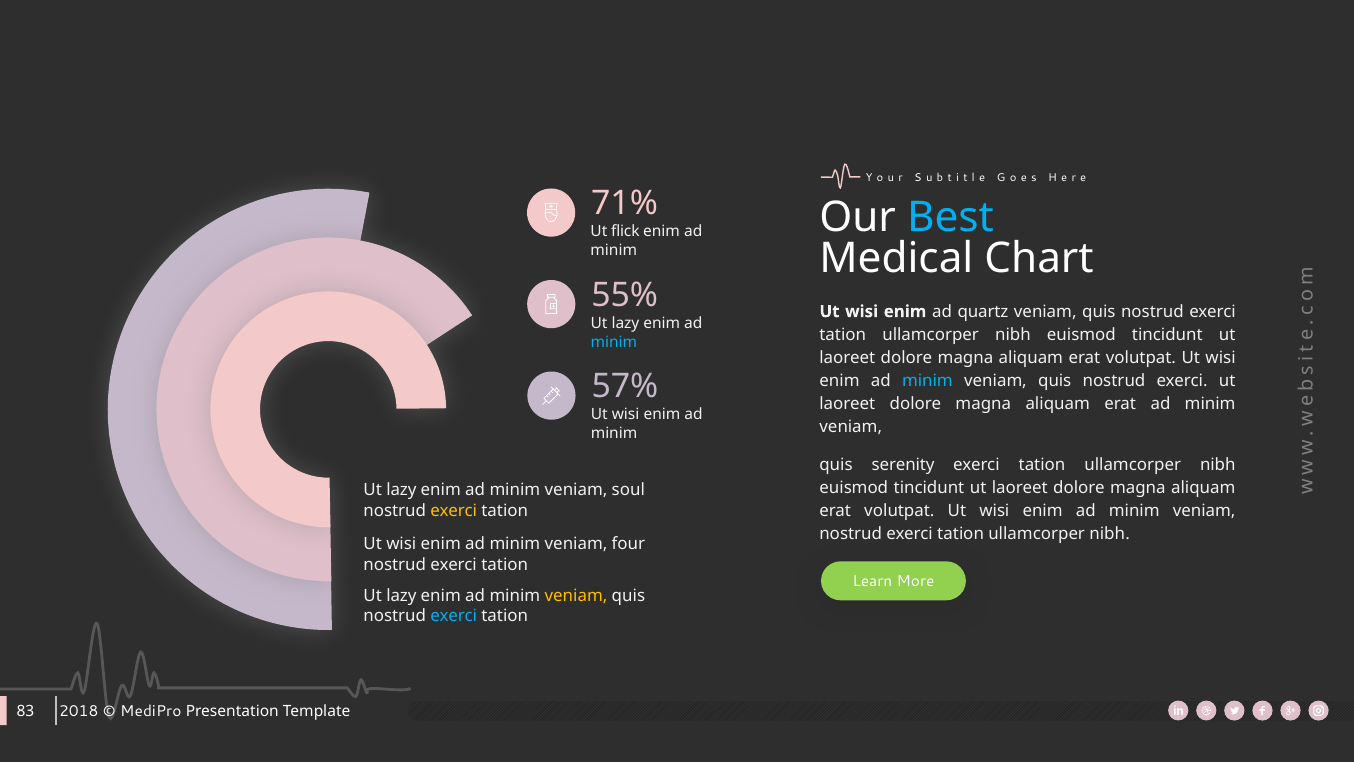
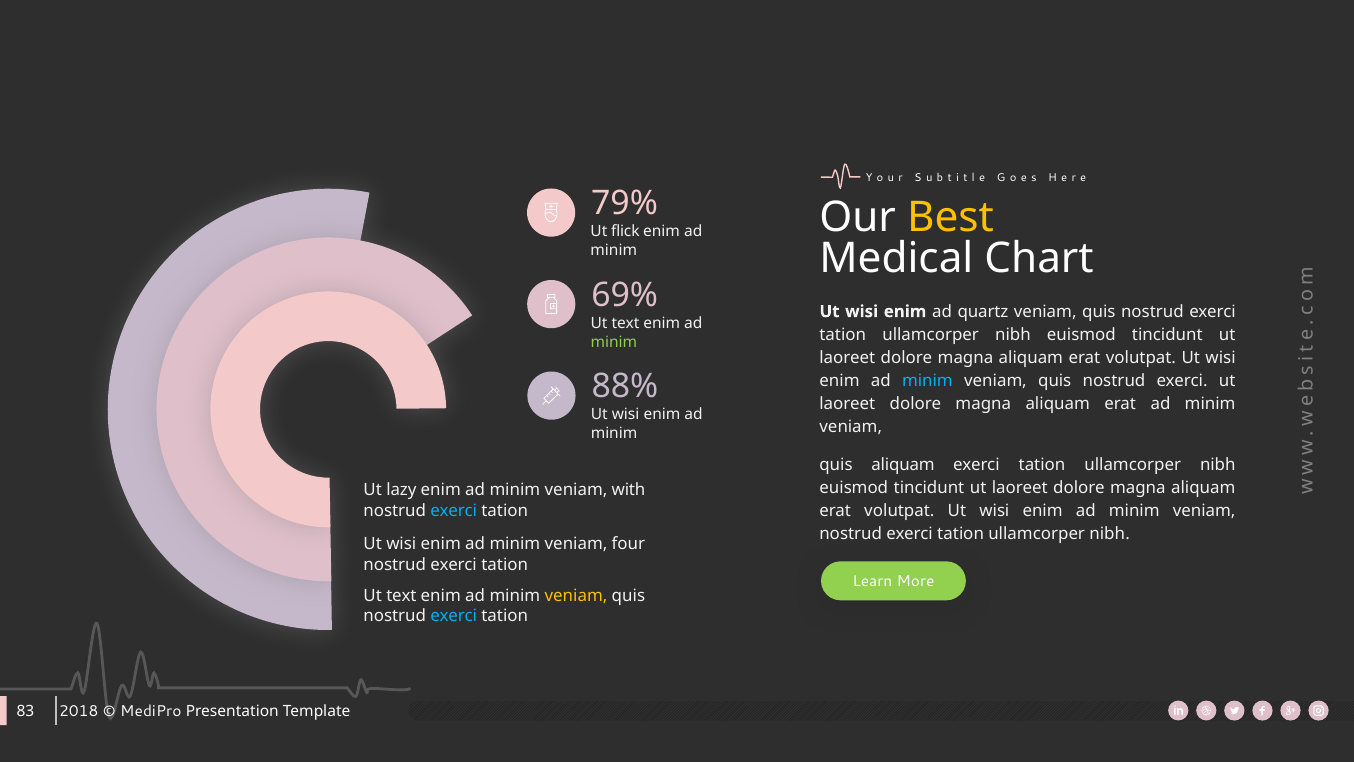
71%: 71% -> 79% (625, 203)
Best colour: light blue -> yellow (951, 218)
55%: 55% -> 69% (625, 295)
lazy: lazy -> text (625, 323)
minim colour: light blue -> light green (614, 342)
57%: 57% -> 88% (625, 386)
quis serenity: serenity -> aliquam (903, 464)
soul: soul -> with (628, 490)
exerci colour: yellow -> light blue (454, 510)
lazy: lazy -> text (401, 596)
